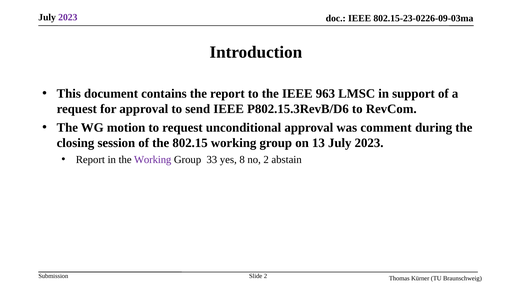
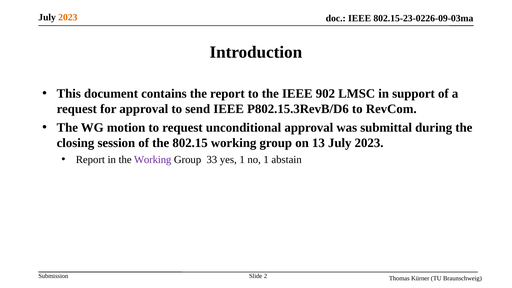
2023 colour: purple -> orange (68, 17)
963: 963 -> 902 (325, 94)
comment: comment -> submittal (386, 128)
yes 8: 8 -> 1 (242, 160)
no 2: 2 -> 1 (266, 160)
